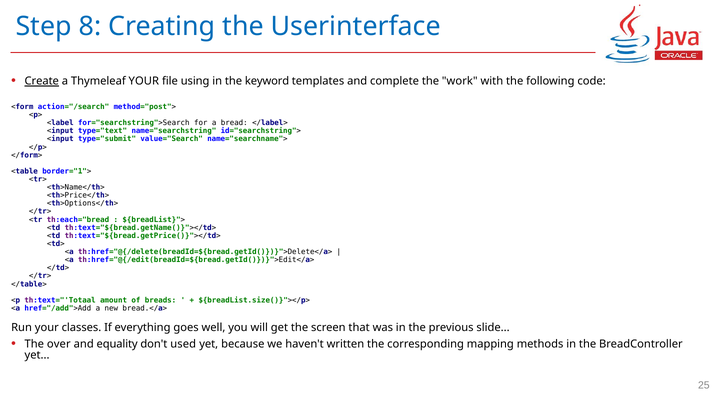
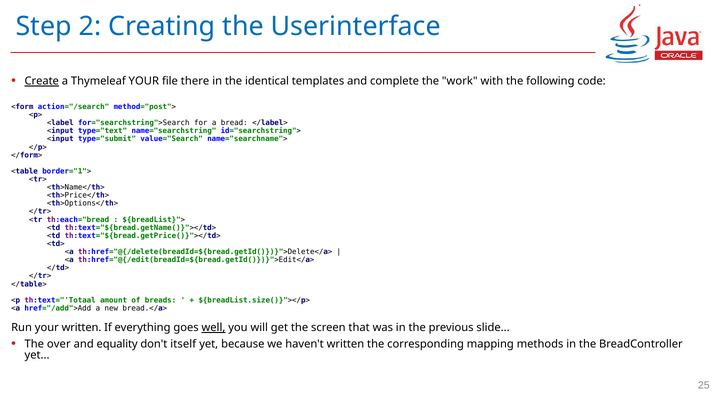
8: 8 -> 2 (90, 26)
using: using -> there (195, 81)
keyword: keyword -> identical (267, 81)
your classes: classes -> written (82, 328)
well underline: none -> present (213, 328)
used: used -> itself (183, 344)
